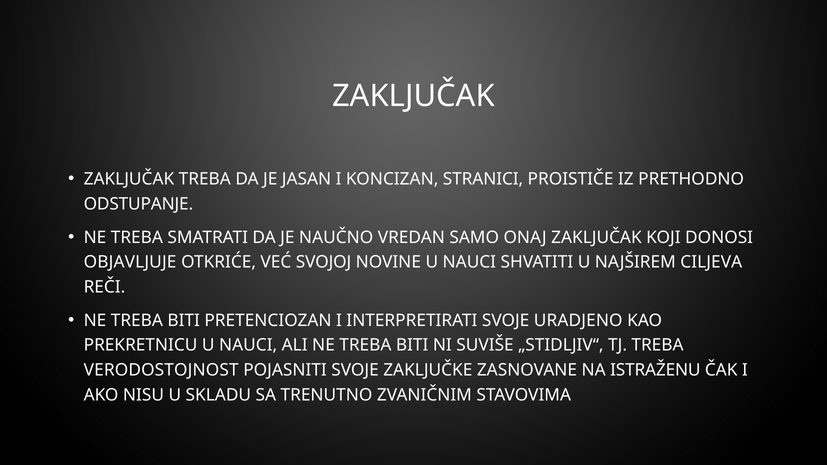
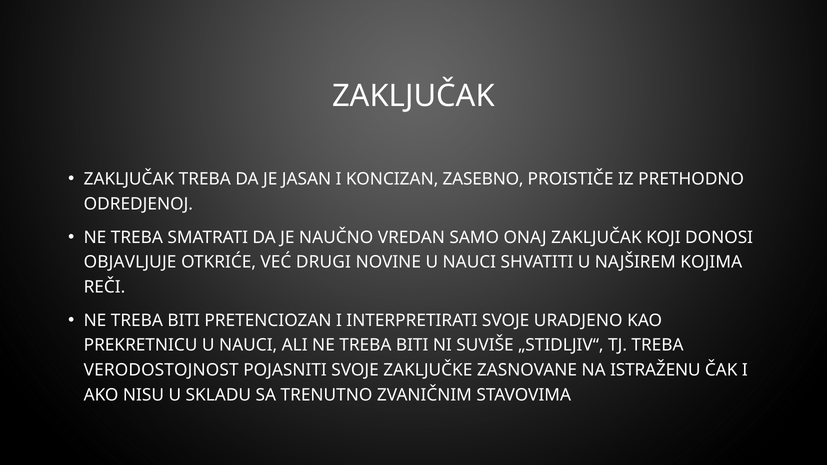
STRANICI: STRANICI -> ZASEBNO (483, 179)
ODSTUPANJE: ODSTUPANJE -> ODREDJENOJ (138, 204)
SVOJOJ: SVOJOJ -> DRUGI (323, 262)
CILJEVA: CILJEVA -> KOJIMA (711, 262)
